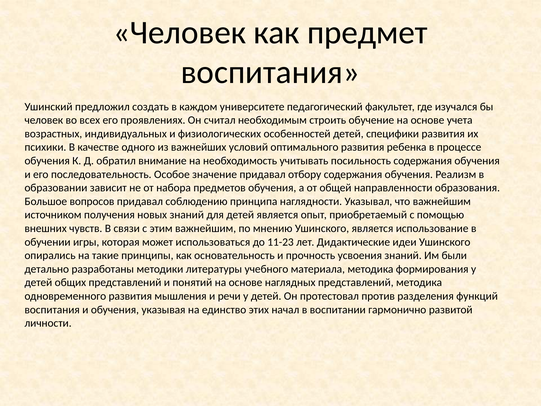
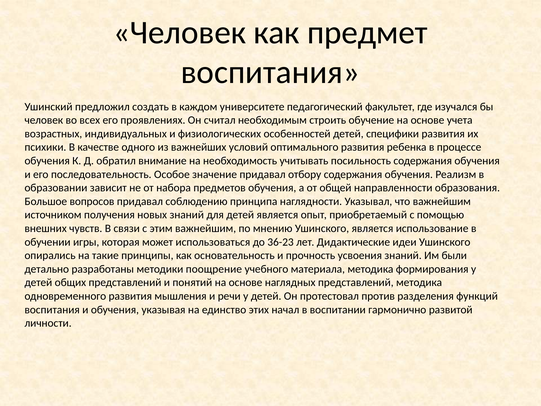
11-23: 11-23 -> 36-23 (281, 242)
литературы: литературы -> поощрение (214, 269)
